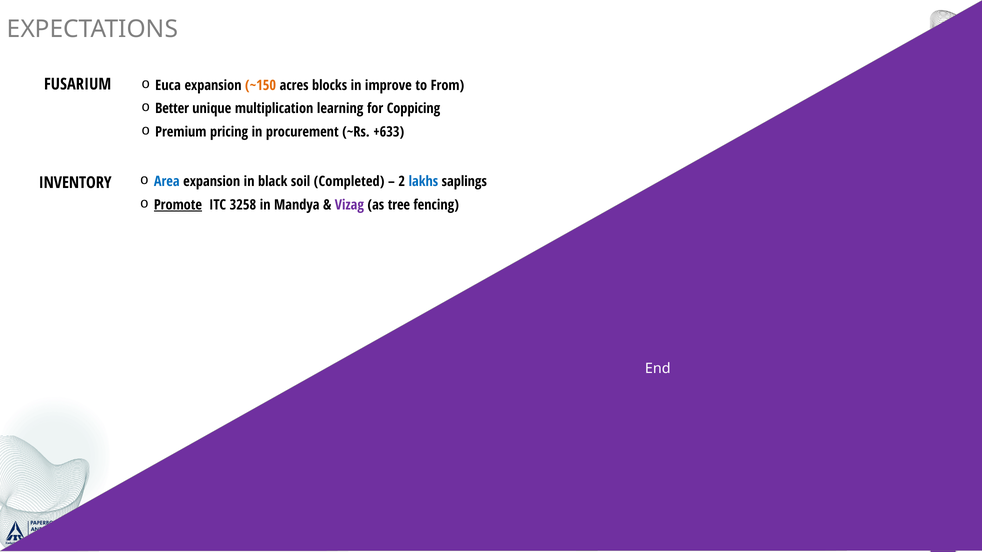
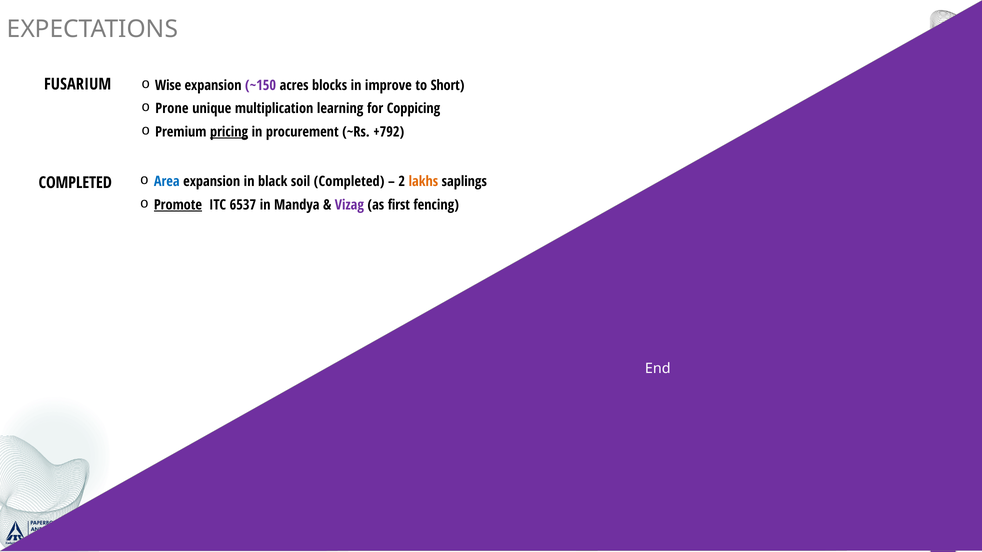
Euca: Euca -> Wise (168, 85)
~150 colour: orange -> purple (261, 85)
From: From -> Short (448, 85)
Better: Better -> Prone (172, 109)
pricing underline: none -> present (229, 132)
+633: +633 -> +792 (389, 132)
lakhs colour: blue -> orange (423, 182)
INVENTORY: INVENTORY -> COMPLETED (75, 183)
3258: 3258 -> 6537 (243, 205)
tree: tree -> first (399, 205)
